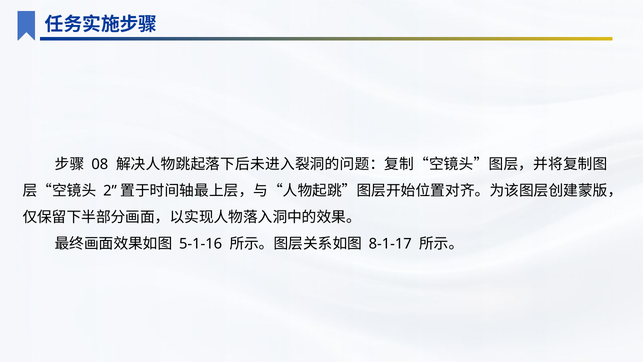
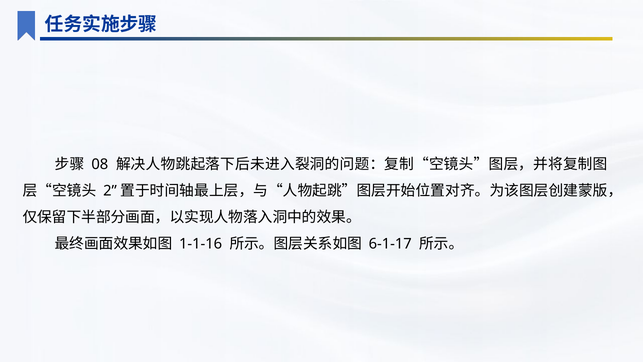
5-1-16: 5-1-16 -> 1-1-16 (201, 244)
8-1-17: 8-1-17 -> 6-1-17 (390, 244)
